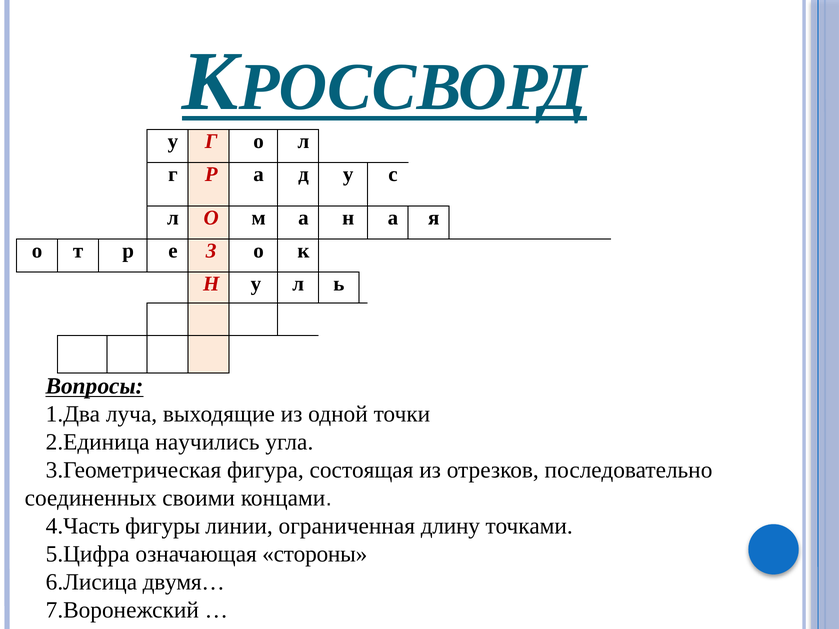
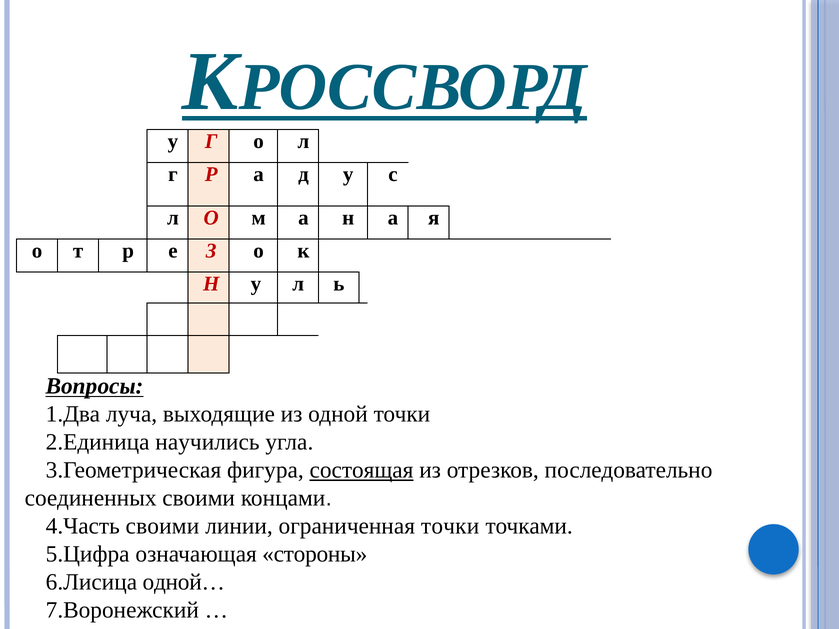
состоящая underline: none -> present (361, 470)
фигуры: фигуры -> своими (162, 526)
ограниченная длину: длину -> точки (450, 526)
двумя…: двумя… -> одной… (184, 582)
